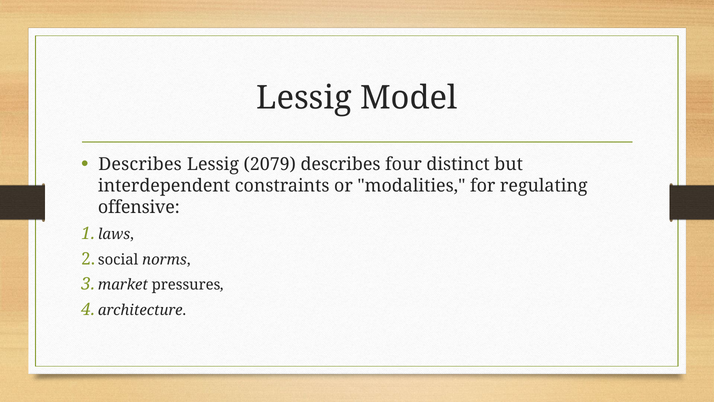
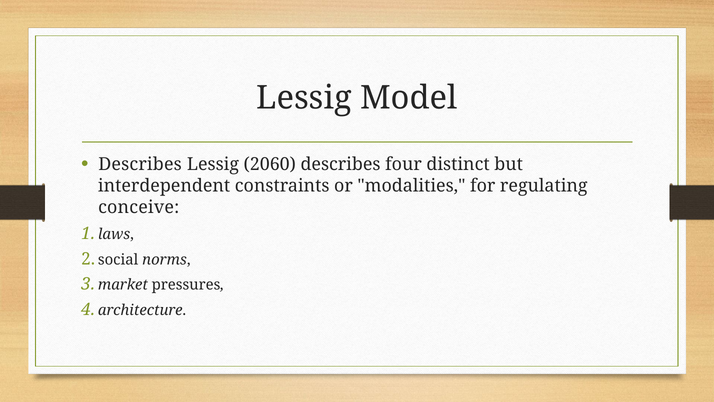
2079: 2079 -> 2060 (270, 164)
offensive: offensive -> conceive (139, 207)
